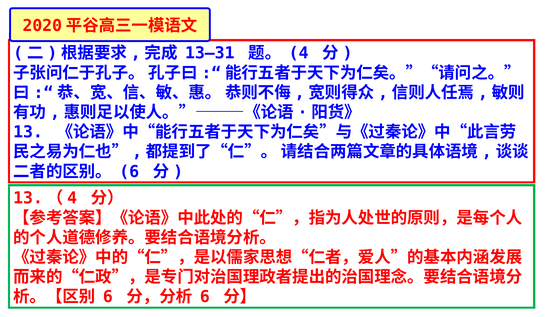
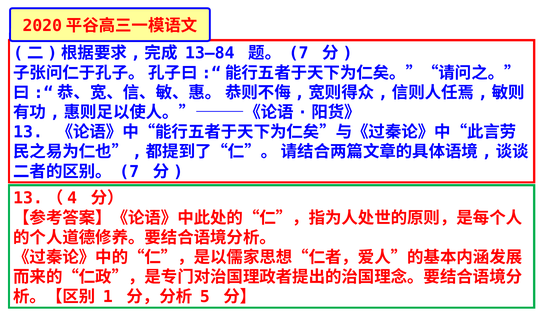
13—31: 13—31 -> 13—84 (210, 53)
4: 4 -> 7 (299, 53)
6: 6 -> 7 (129, 172)
6: 6 -> 1 (108, 297)
6: 6 -> 5 (205, 297)
